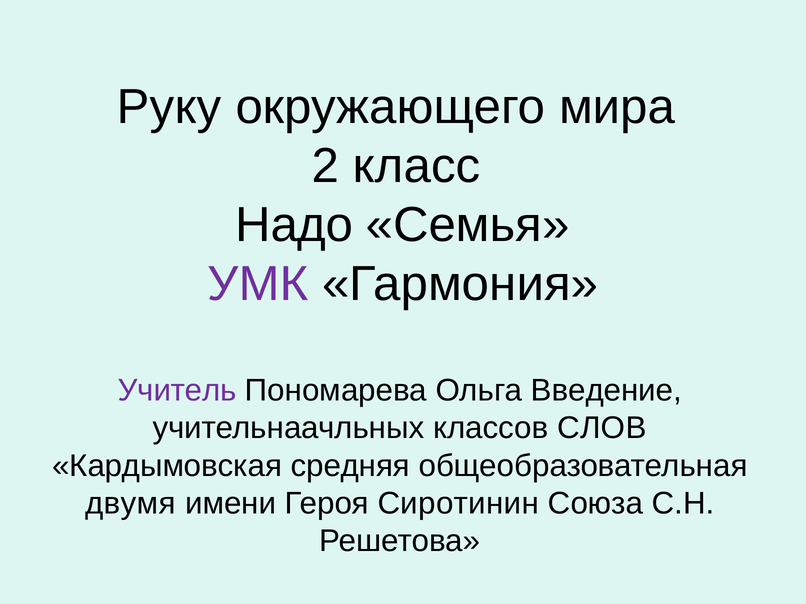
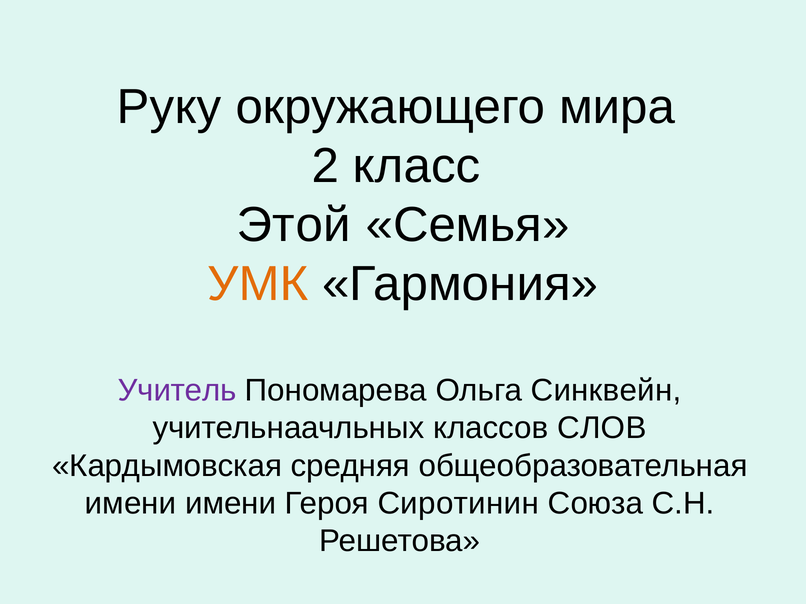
Надо: Надо -> Этой (294, 225)
УМК colour: purple -> orange (258, 284)
Введение: Введение -> Синквейн (606, 391)
двумя: двумя -> имени (131, 504)
